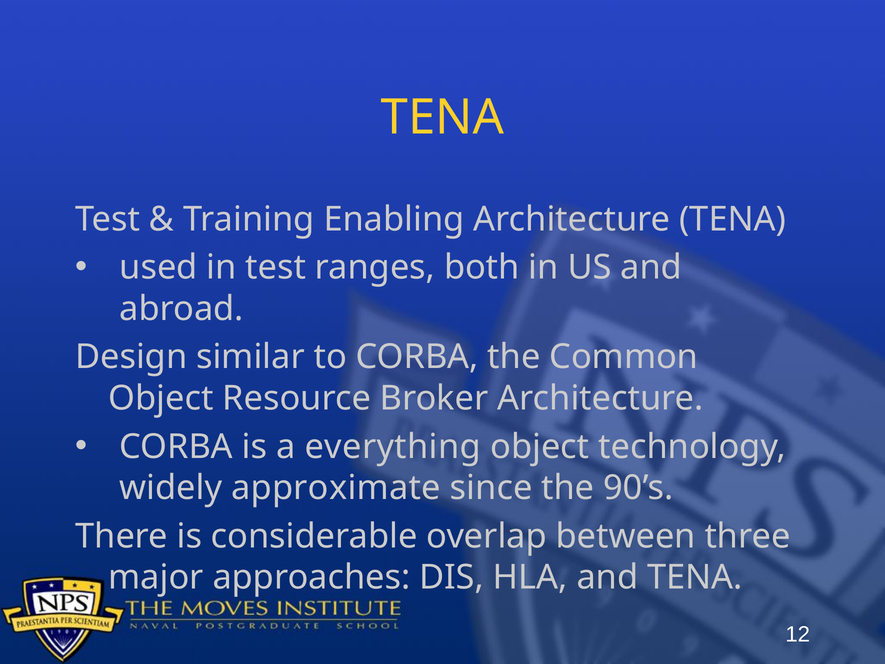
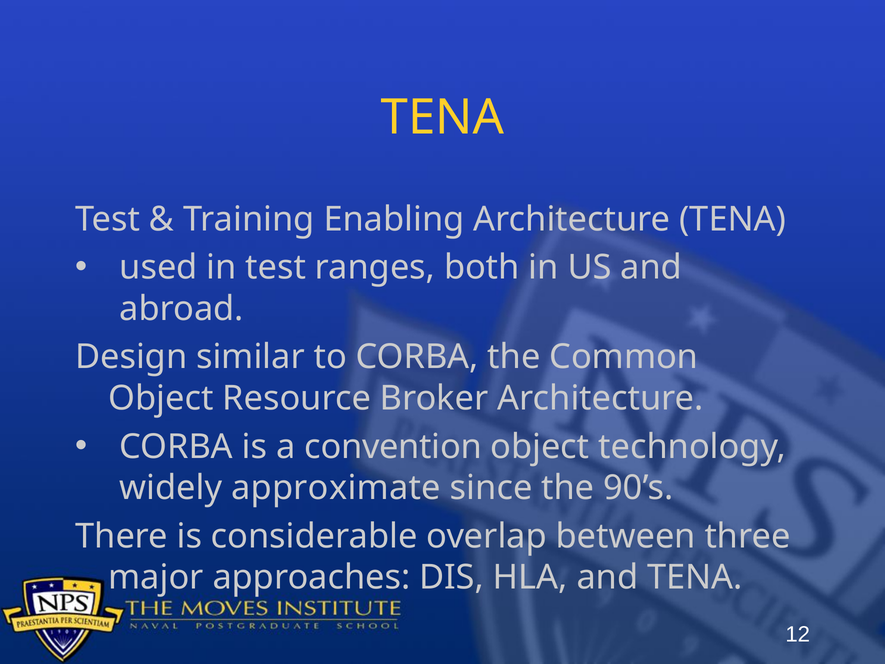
everything: everything -> convention (393, 447)
